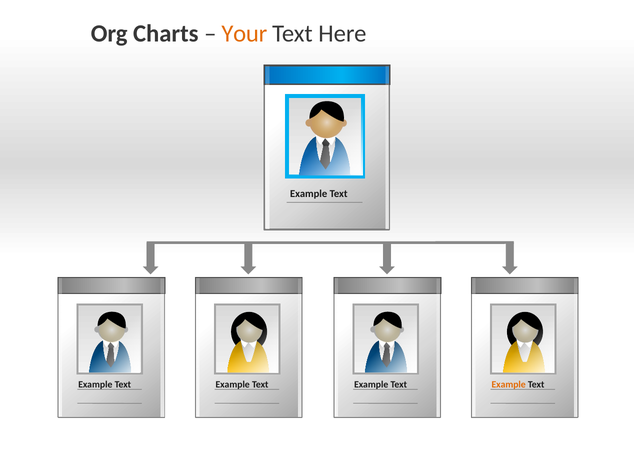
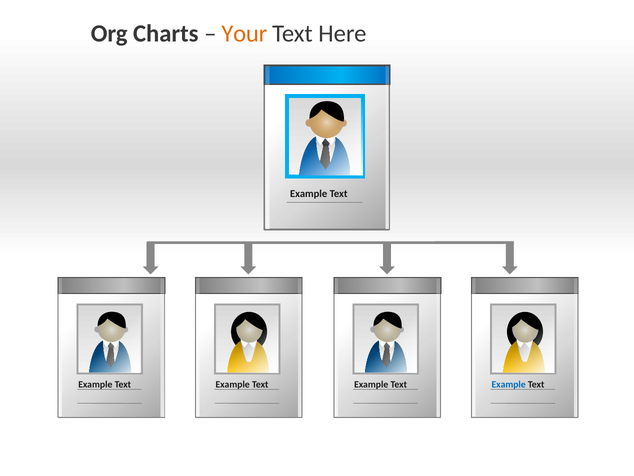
Example colour: orange -> blue (509, 384)
